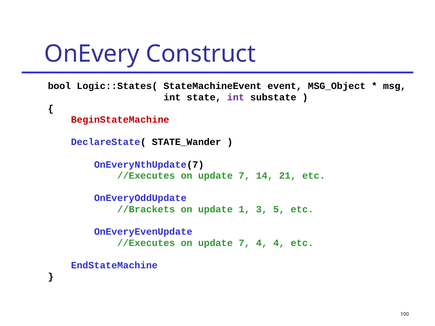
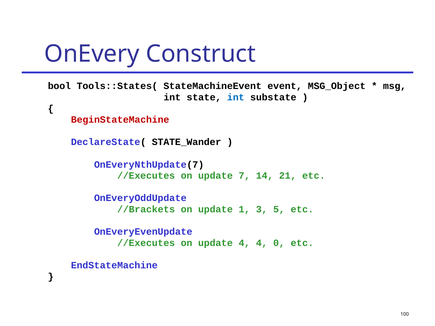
Logic::States(: Logic::States( -> Tools::States( (117, 86)
int colour: purple -> blue (236, 97)
7: 7 -> 4 (244, 243)
4 4: 4 -> 0 (279, 243)
